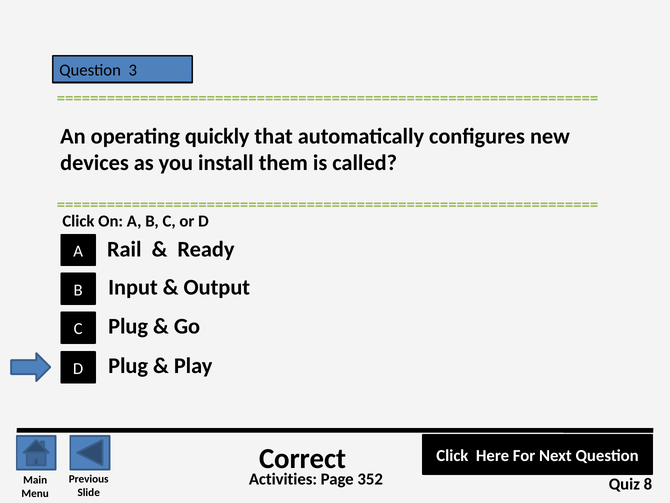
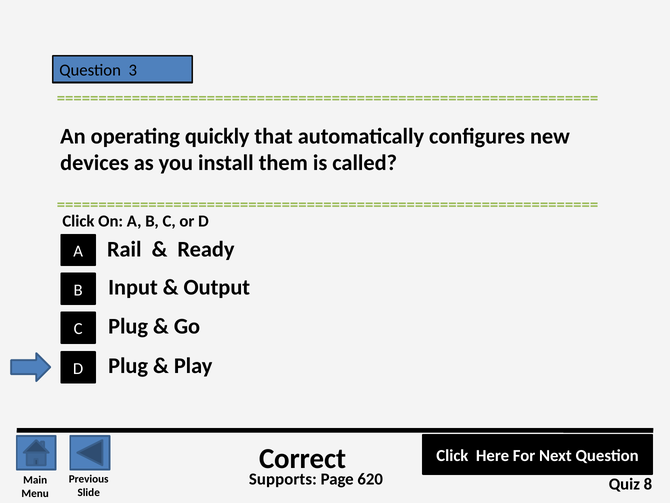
Activities: Activities -> Supports (283, 479)
352: 352 -> 620 (370, 479)
